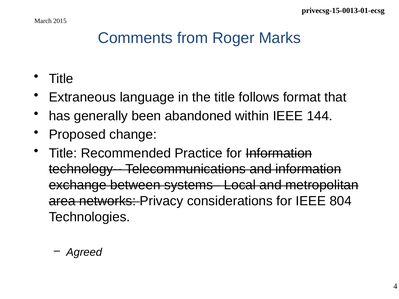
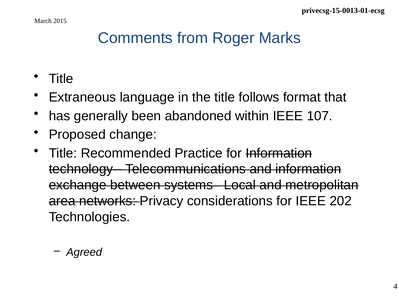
144: 144 -> 107 (320, 116)
804: 804 -> 202 (341, 201)
